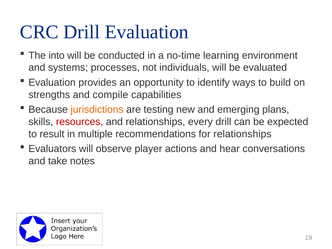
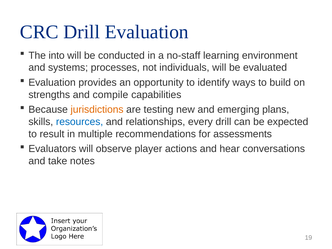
no-time: no-time -> no-staff (184, 55)
resources colour: red -> blue (80, 122)
for relationships: relationships -> assessments (243, 134)
